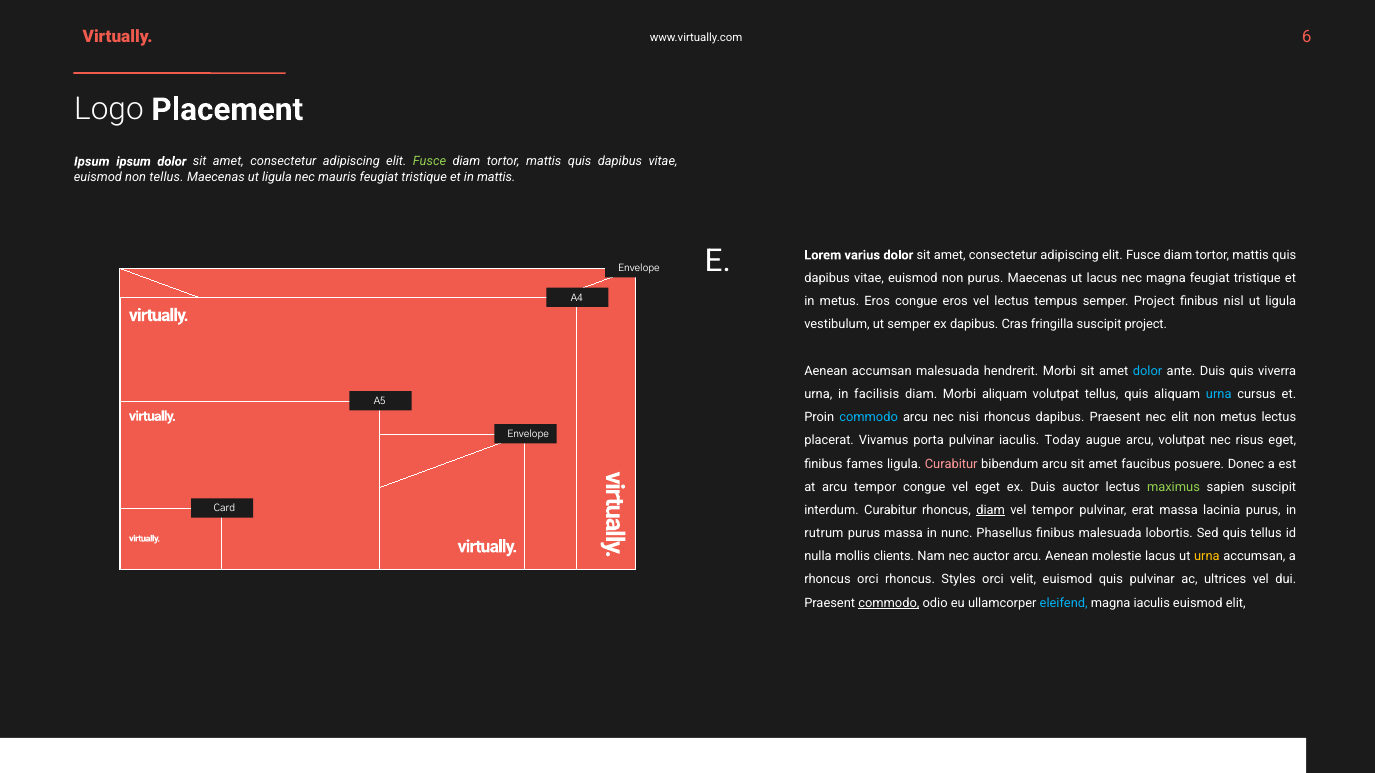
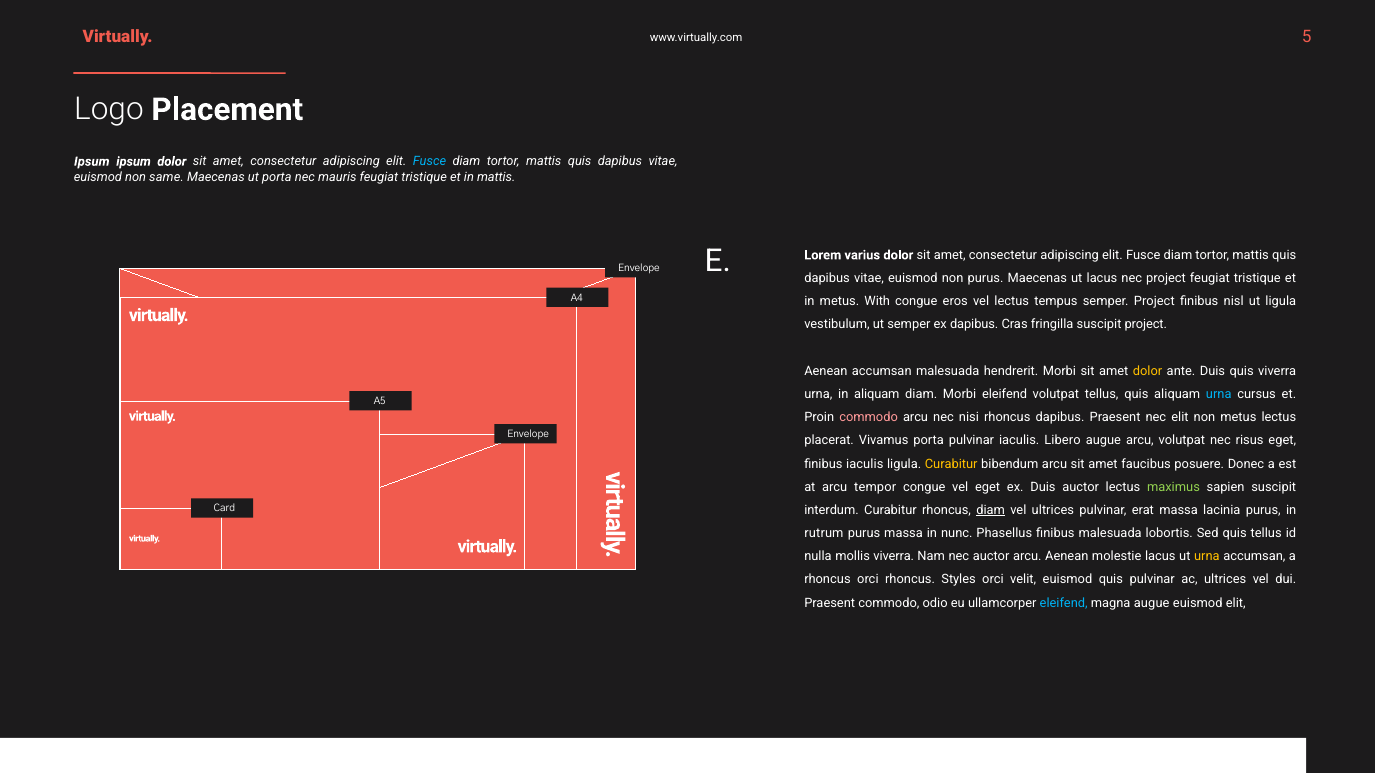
6: 6 -> 5 (1307, 37)
Fusce colour: light green -> light blue (429, 162)
non tellus: tellus -> same (167, 177)
Maecenas ut ligula: ligula -> porta (277, 177)
nec magna: magna -> project (1166, 278)
metus Eros: Eros -> With (877, 302)
dolor colour: light blue -> yellow (1148, 371)
in facilisis: facilisis -> aliquam (877, 394)
Morbi aliquam: aliquam -> eleifend (1005, 394)
commodo colour: light blue -> pink (869, 418)
Today: Today -> Libero (1063, 441)
finibus fames: fames -> iaculis (865, 464)
Curabitur colour: pink -> yellow (951, 464)
vel tempor: tempor -> ultrices (1053, 510)
mollis clients: clients -> viverra (894, 557)
commodo underline: present -> none (889, 603)
magna iaculis: iaculis -> augue (1152, 603)
